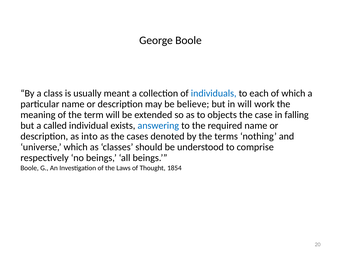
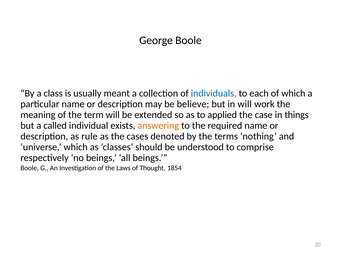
objects: objects -> applied (222, 115)
falling: falling -> things (297, 115)
answering colour: blue -> orange (158, 126)
into: into -> rule (89, 136)
